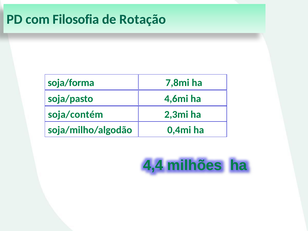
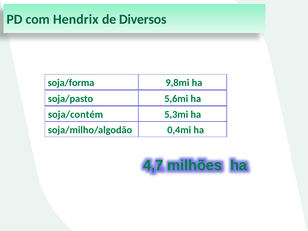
Filosofia: Filosofia -> Hendrix (76, 19)
Rotação: Rotação -> Diversos (143, 19)
7,8mi: 7,8mi -> 9,8mi (177, 83)
4,6mi: 4,6mi -> 5,6mi (176, 99)
2,3mi: 2,3mi -> 5,3mi (176, 114)
4,4: 4,4 -> 4,7 (153, 165)
